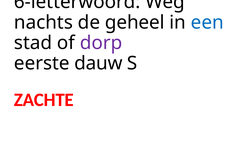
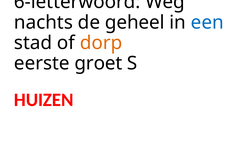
dorp colour: purple -> orange (101, 43)
dauw: dauw -> groet (98, 63)
ZACHTE: ZACHTE -> HUIZEN (44, 100)
